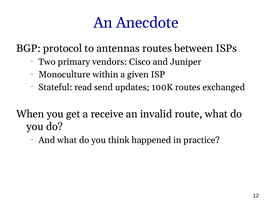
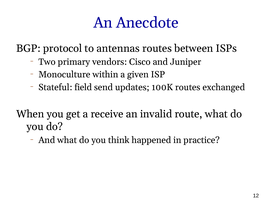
read: read -> field (83, 87)
